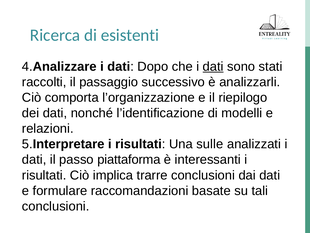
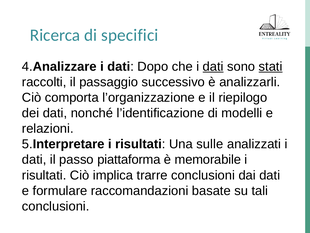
esistenti: esistenti -> specifici (130, 35)
stati underline: none -> present (271, 66)
interessanti: interessanti -> memorabile (208, 159)
